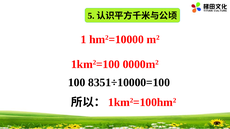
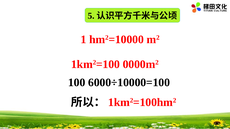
8351÷10000=100: 8351÷10000=100 -> 6000÷10000=100 (129, 83)
